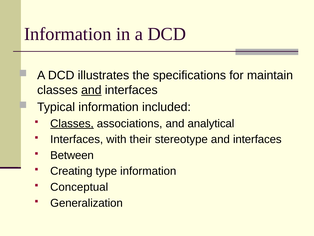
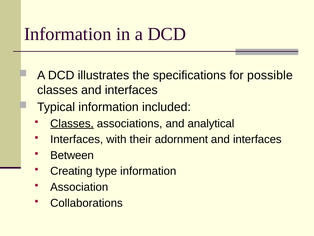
maintain: maintain -> possible (270, 75)
and underline: present -> none (91, 90)
stereotype: stereotype -> adornment (181, 139)
Conceptual: Conceptual -> Association (79, 187)
Generalization: Generalization -> Collaborations (86, 203)
